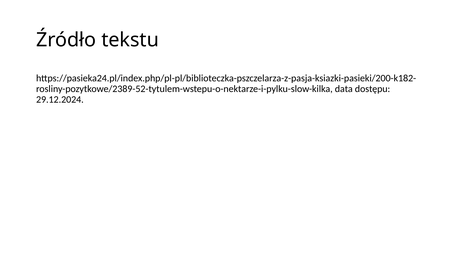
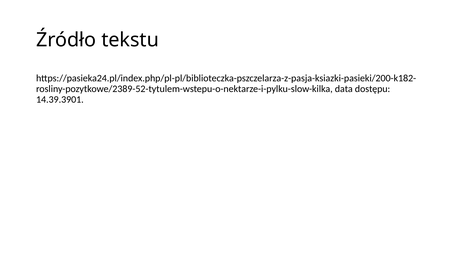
29.12.2024: 29.12.2024 -> 14.39.3901 (60, 99)
